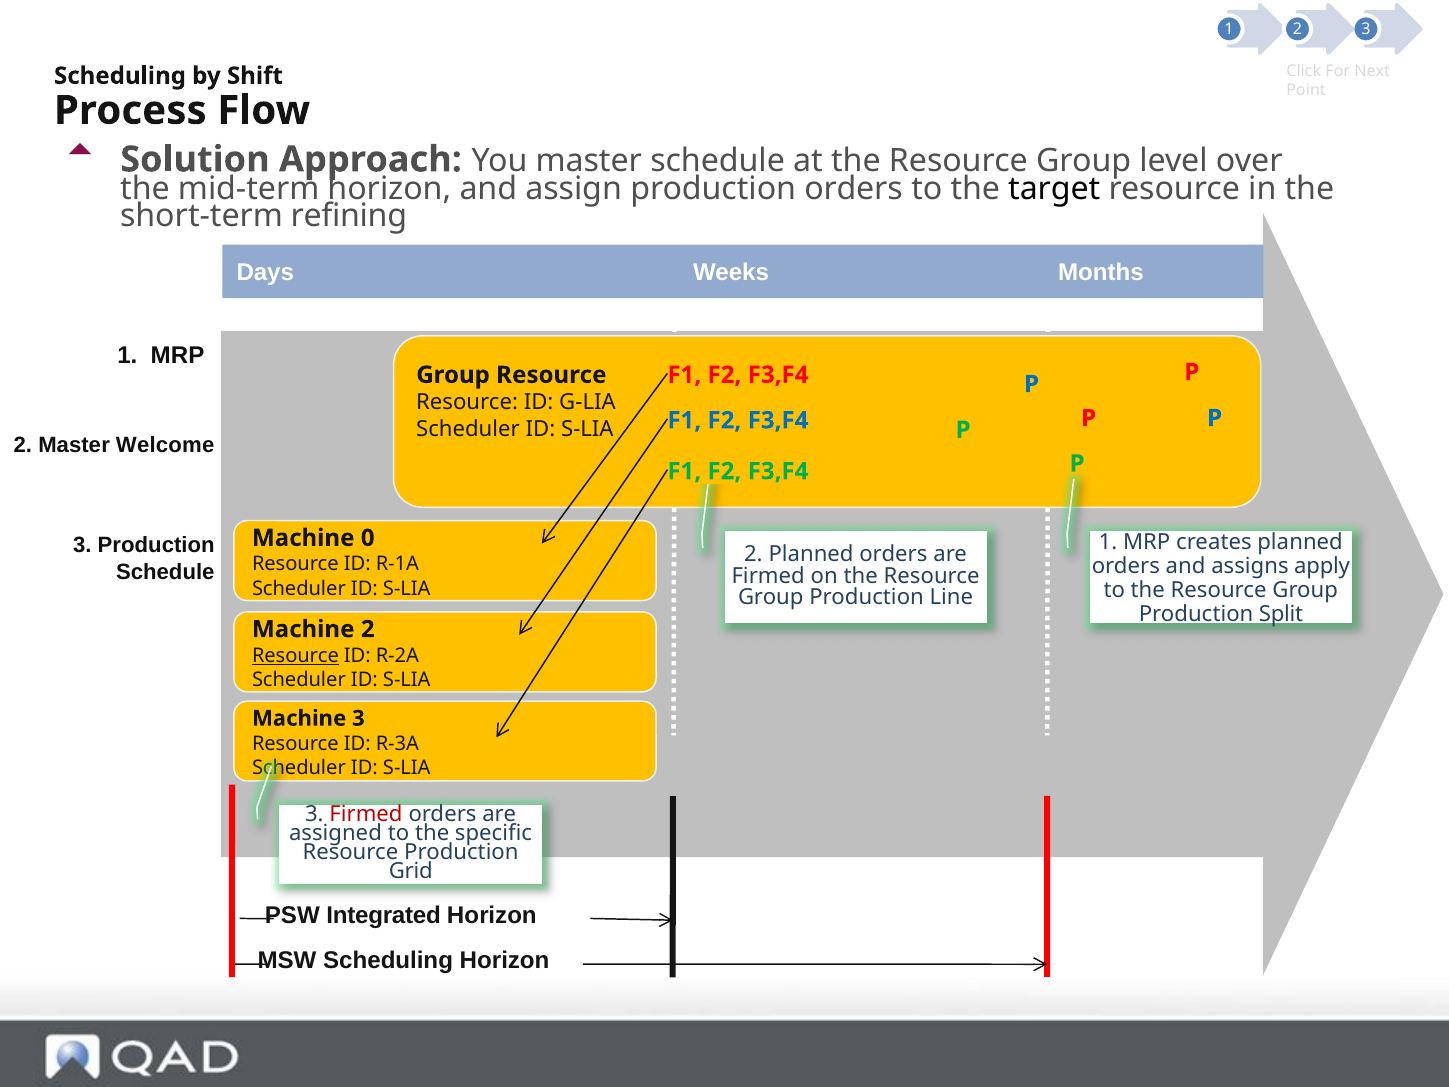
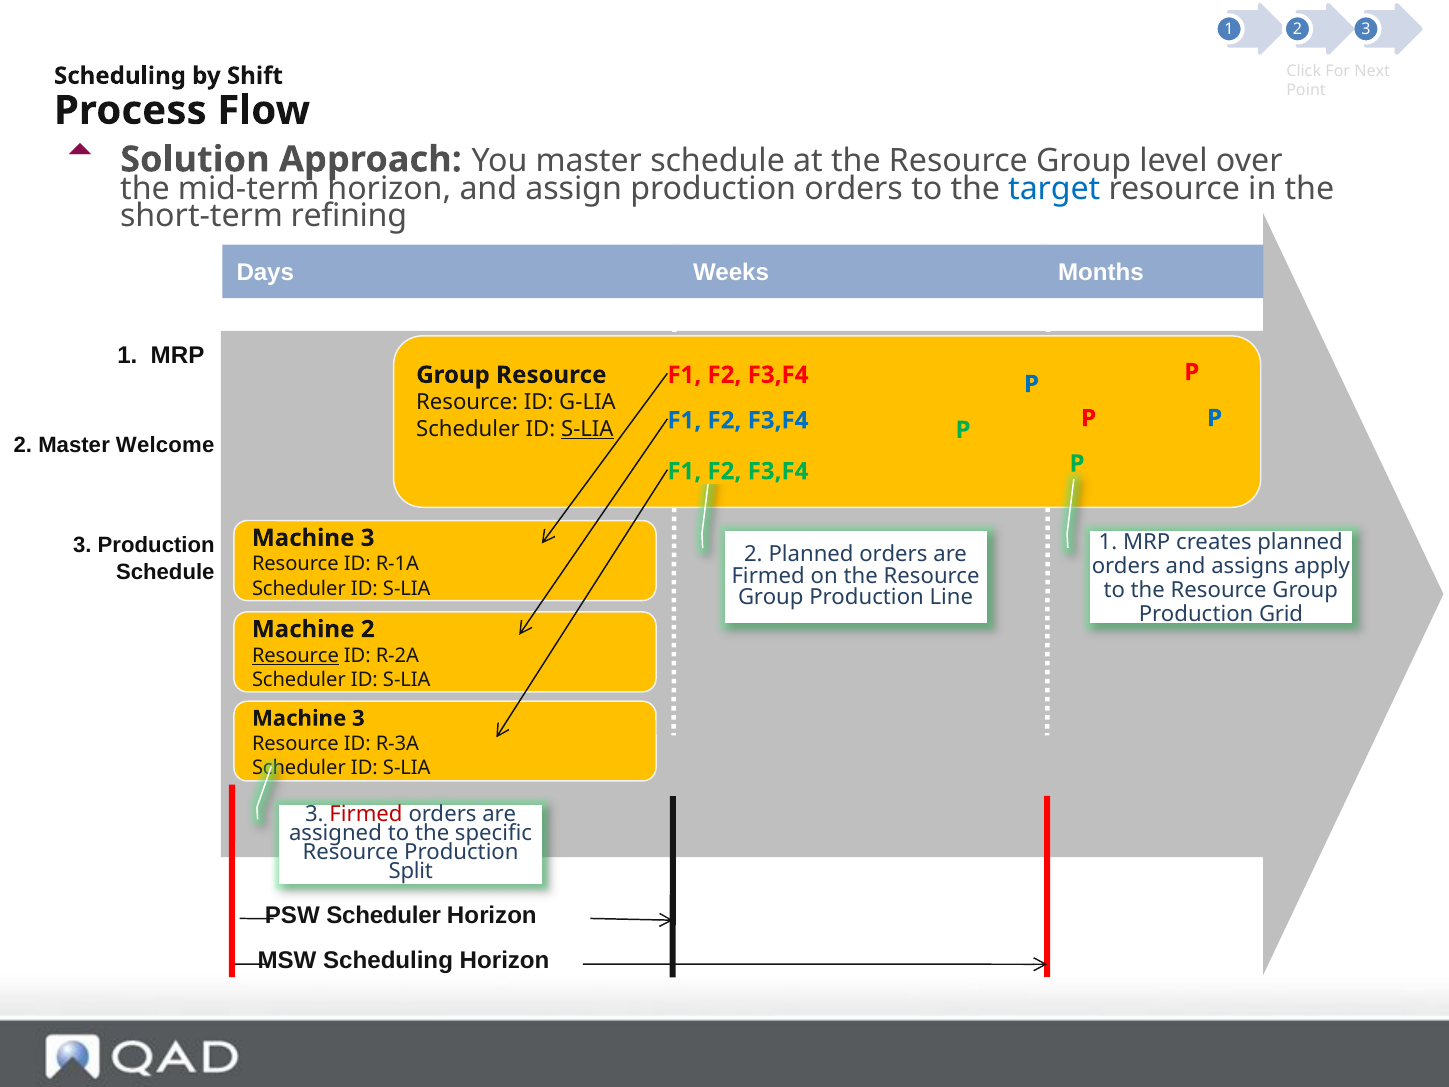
target colour: black -> blue (1054, 188)
S-LIA underline: none -> present (587, 429)
0: 0 -> 3 (368, 538)
Split: Split -> Grid (1281, 614)
Grid: Grid -> Split (411, 871)
PSW Integrated: Integrated -> Scheduler (384, 915)
